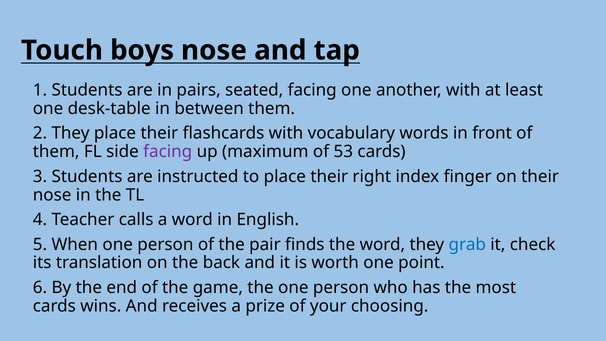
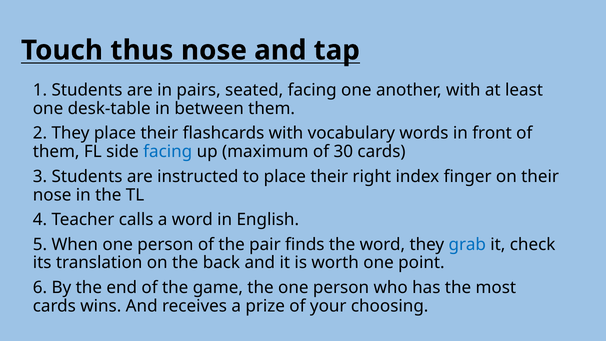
boys: boys -> thus (142, 50)
facing colour: purple -> blue (168, 152)
53: 53 -> 30 (343, 152)
